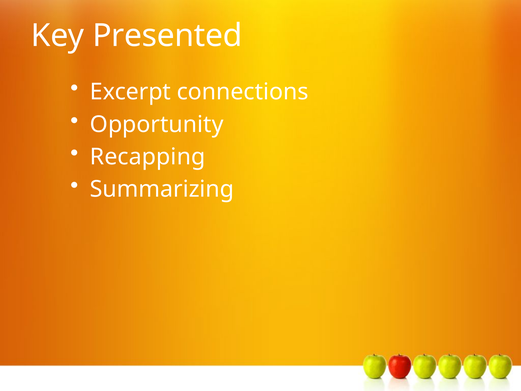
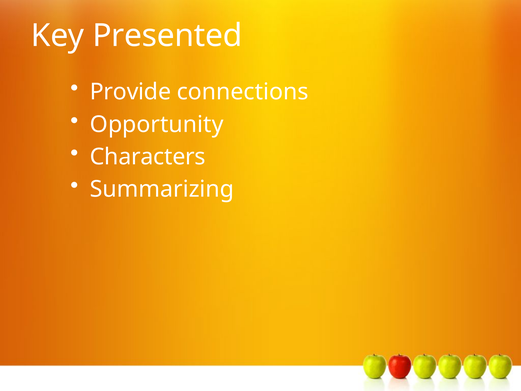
Excerpt: Excerpt -> Provide (130, 92)
Recapping: Recapping -> Characters (148, 157)
